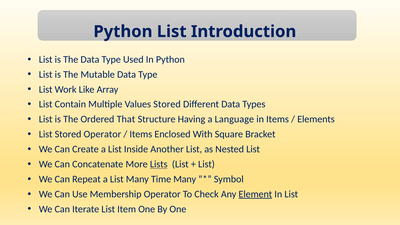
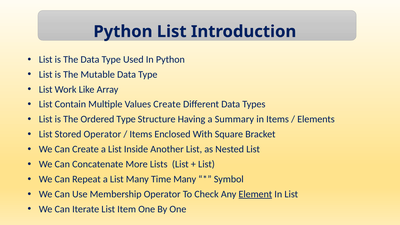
Values Stored: Stored -> Create (167, 104)
Ordered That: That -> Type (126, 119)
Language: Language -> Summary (234, 119)
Lists underline: present -> none (159, 164)
